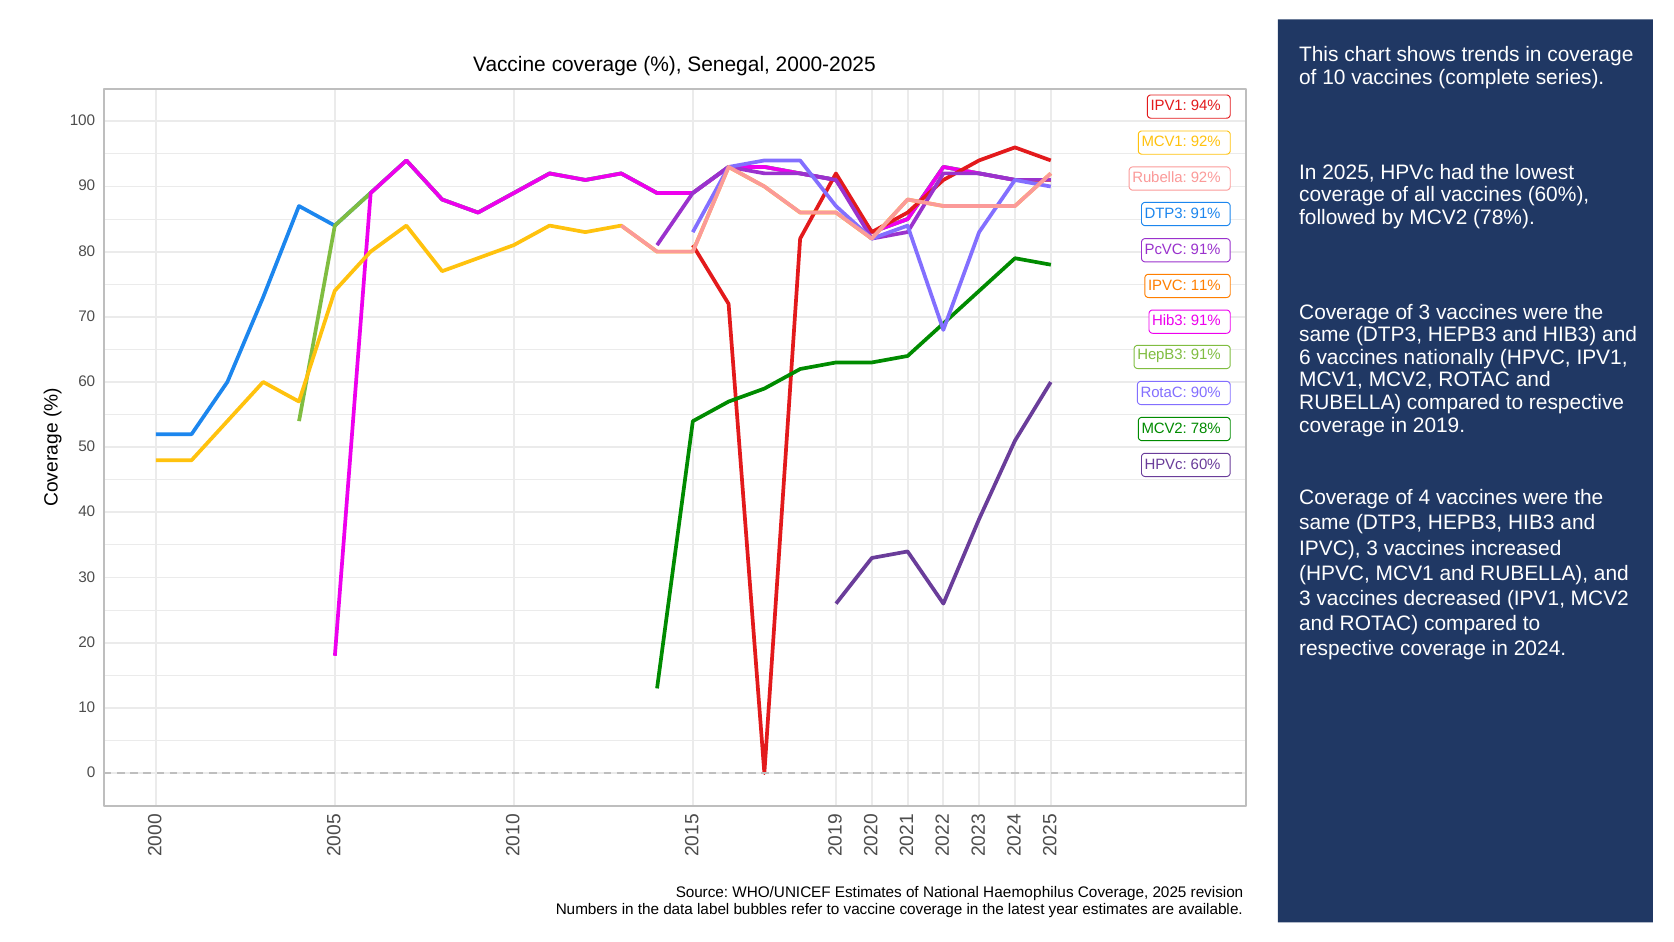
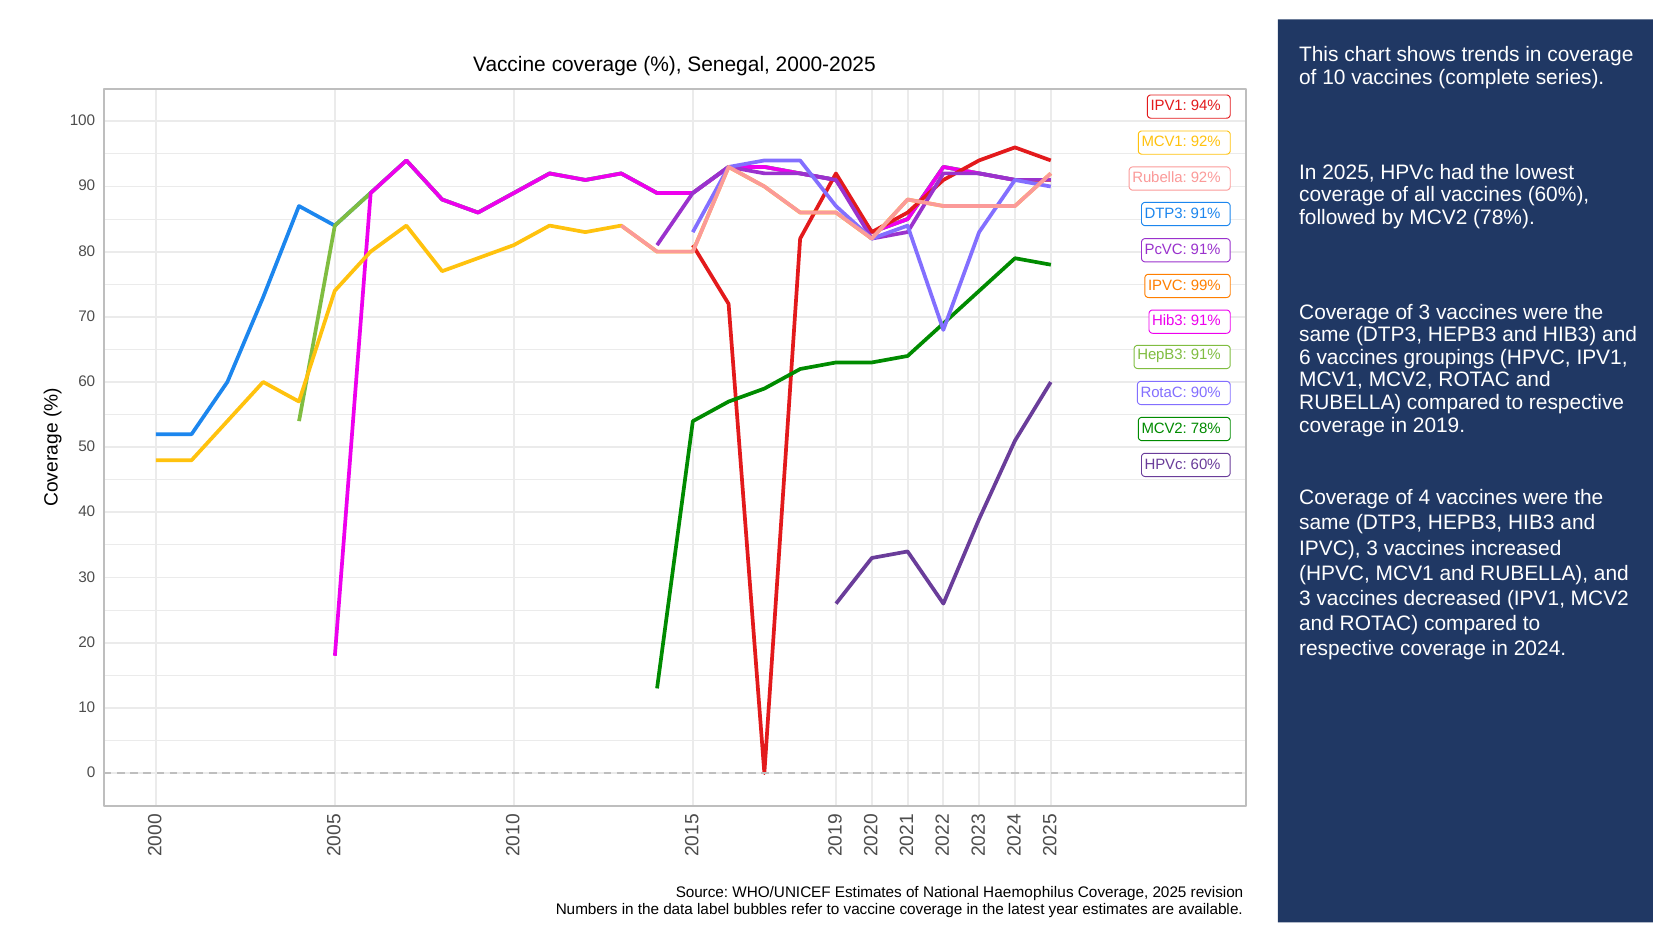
11%: 11% -> 99% (1206, 285)
nationally: nationally -> groupings (1449, 357)
